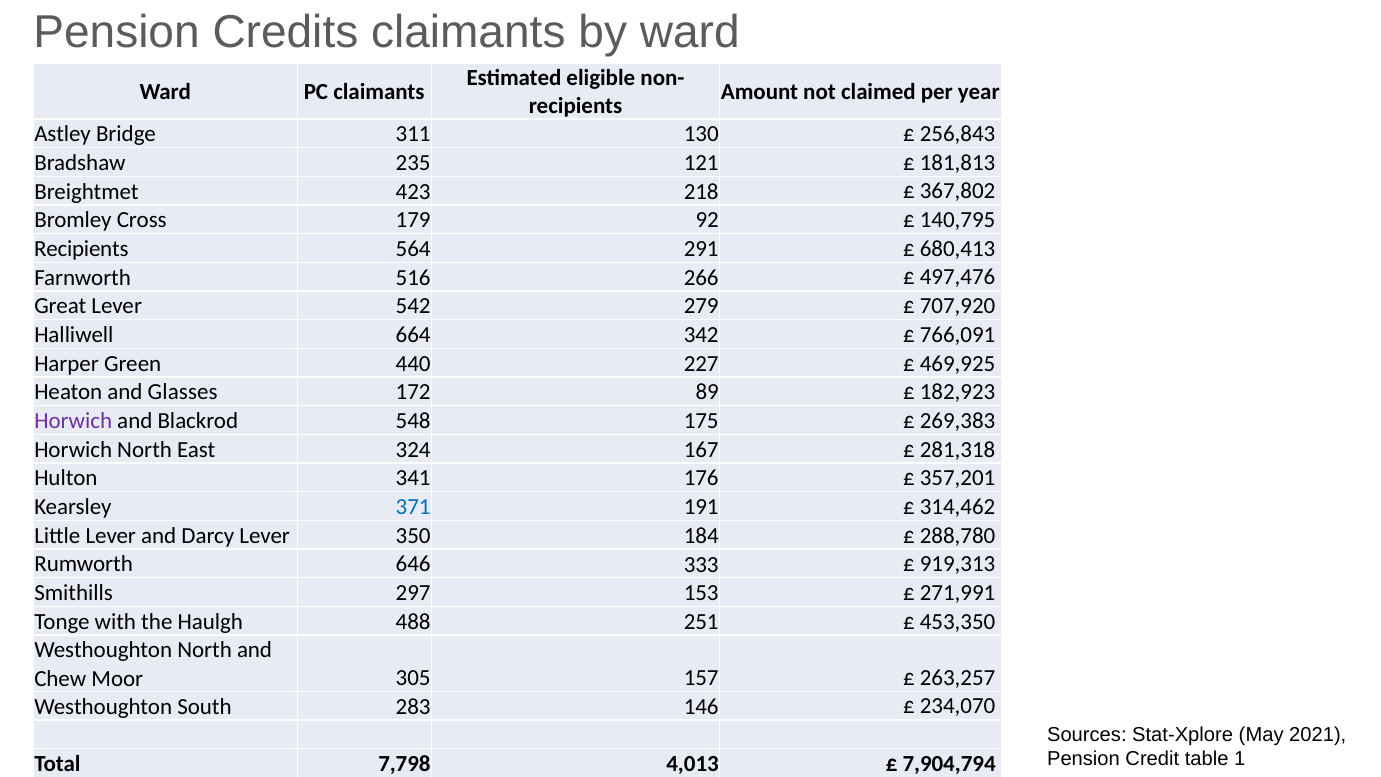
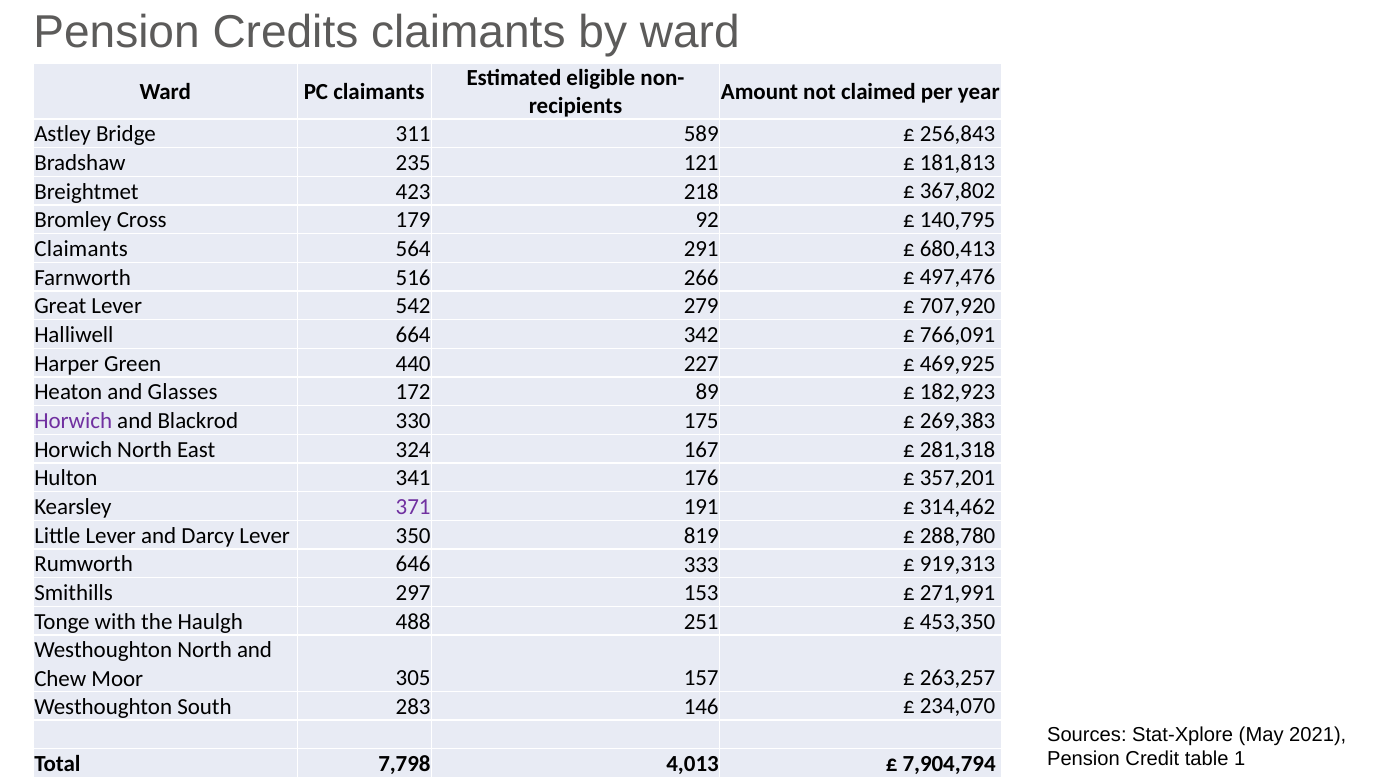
130: 130 -> 589 (701, 134)
Recipients: Recipients -> Claimants (81, 249)
548: 548 -> 330 (413, 421)
371 colour: blue -> purple (413, 507)
184: 184 -> 819 (701, 536)
